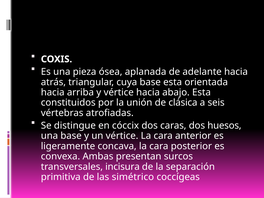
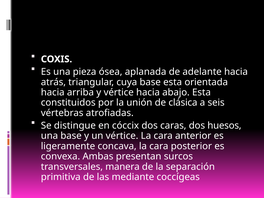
incisura: incisura -> manera (122, 167)
simétrico: simétrico -> mediante (133, 177)
